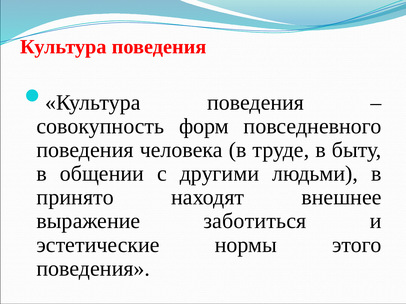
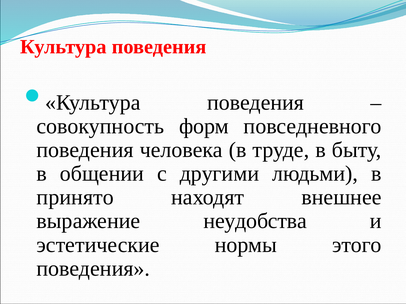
заботиться: заботиться -> неудобства (255, 221)
